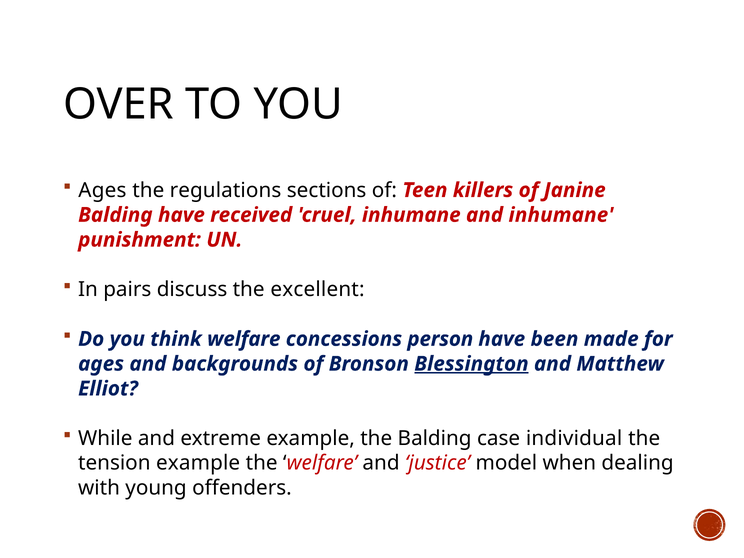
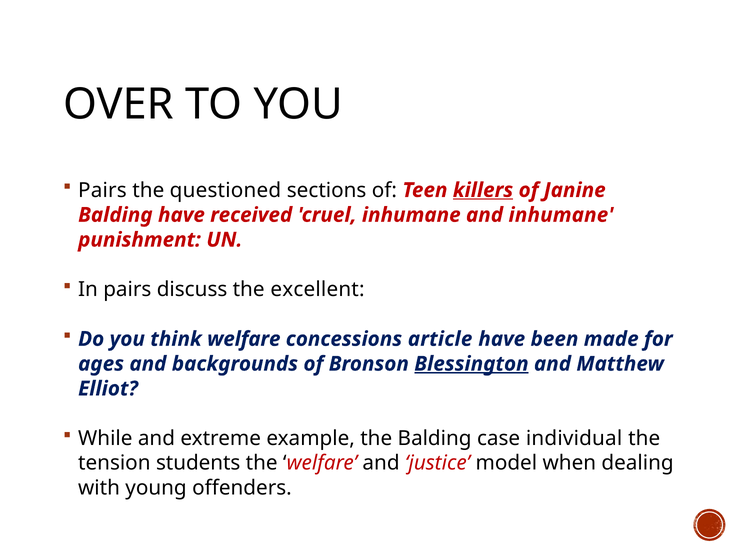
Ages: Ages -> Pairs (102, 190)
regulations: regulations -> questioned (225, 190)
killers underline: none -> present (483, 190)
person: person -> article (440, 339)
tension example: example -> students (198, 463)
